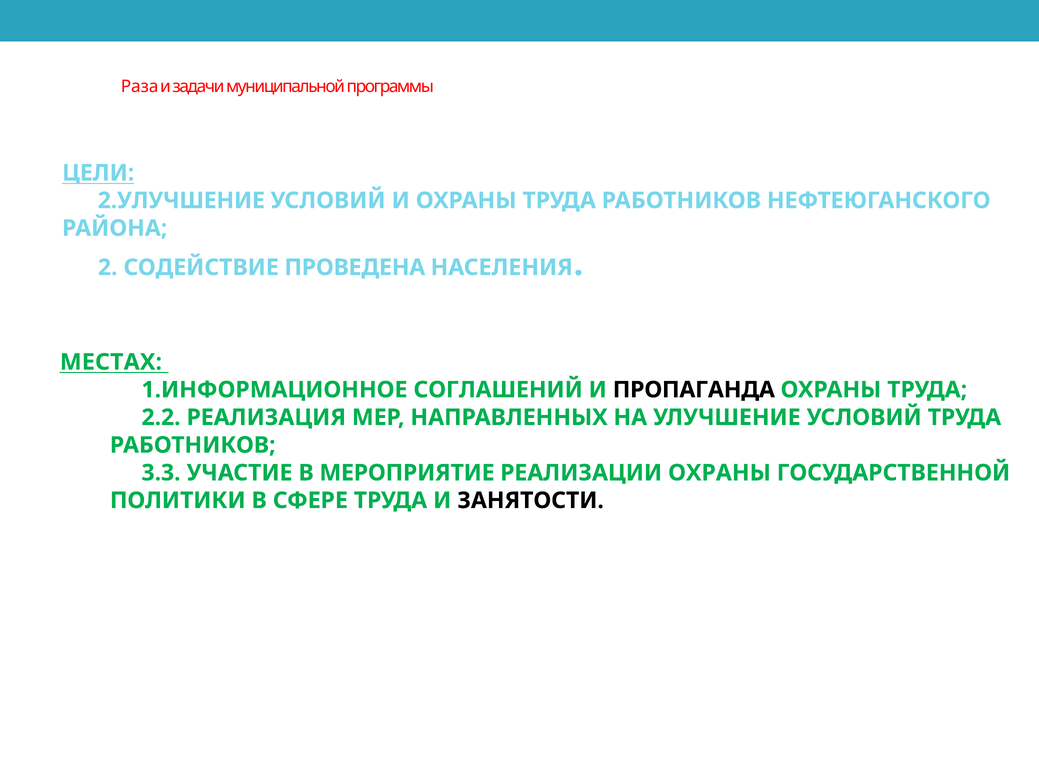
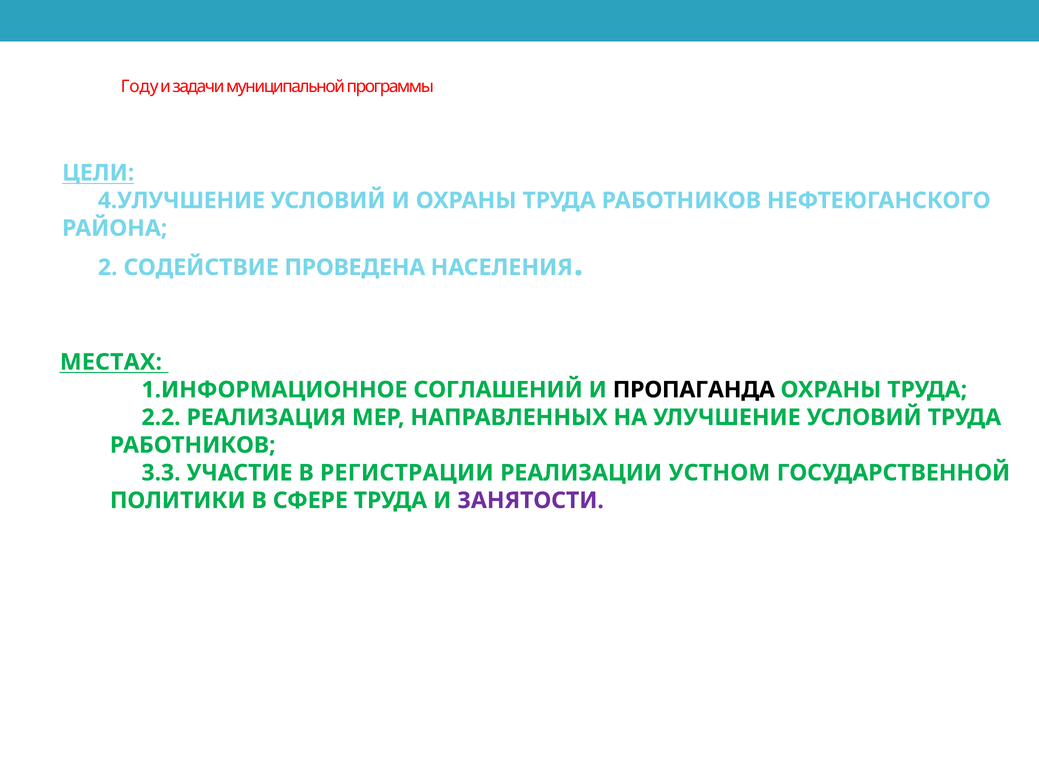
Раза: Раза -> Году (140, 87)
2.УЛУЧШЕНИЕ: 2.УЛУЧШЕНИЕ -> 4.УЛУЧШЕНИЕ (181, 201)
МЕРОПРИЯТИЕ: МЕРОПРИЯТИЕ -> РЕГИСТРАЦИИ (407, 473)
РЕАЛИЗАЦИИ ОХРАНЫ: ОХРАНЫ -> УСТНОМ (719, 473)
ЗАНЯТОСТИ colour: black -> purple (531, 501)
